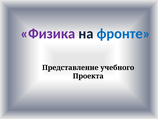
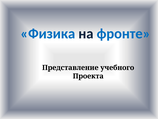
Физика colour: purple -> blue (48, 33)
